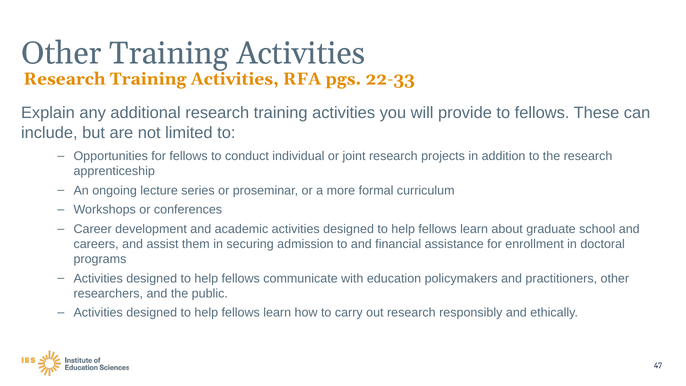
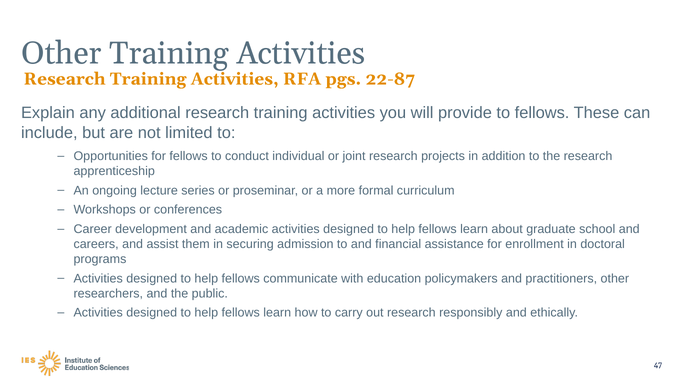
22-33: 22-33 -> 22-87 (390, 79)
